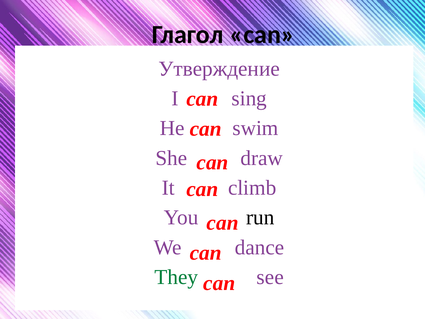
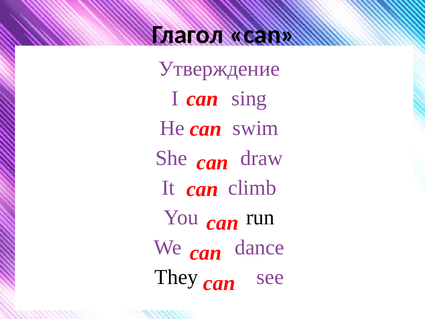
They colour: green -> black (176, 277)
